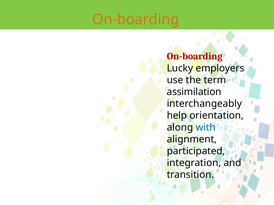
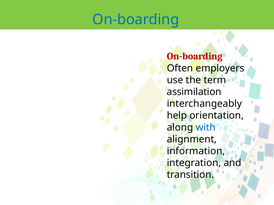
On-boarding colour: orange -> blue (136, 20)
Lucky: Lucky -> Often (180, 68)
participated: participated -> information (196, 151)
